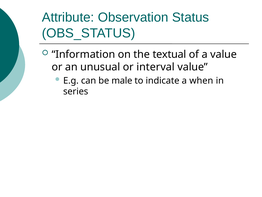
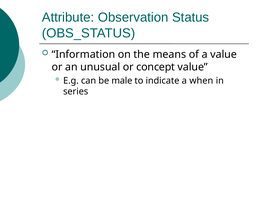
textual: textual -> means (169, 54)
interval: interval -> concept (156, 67)
